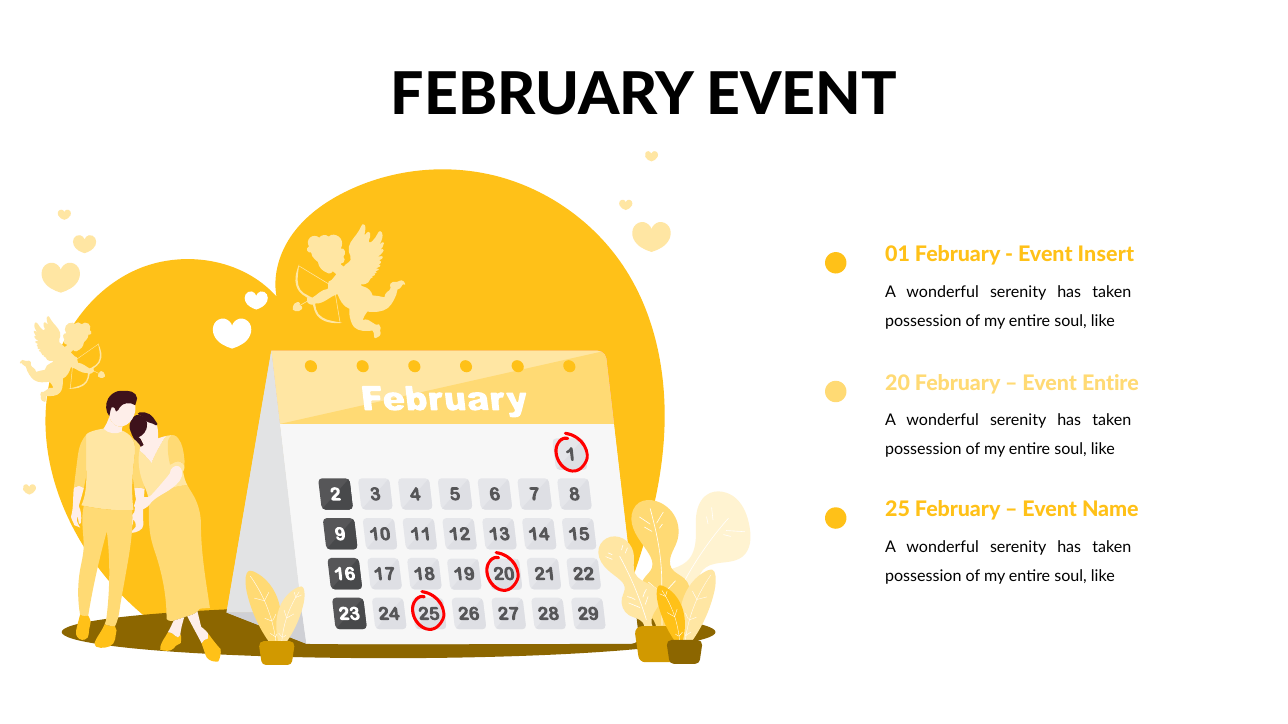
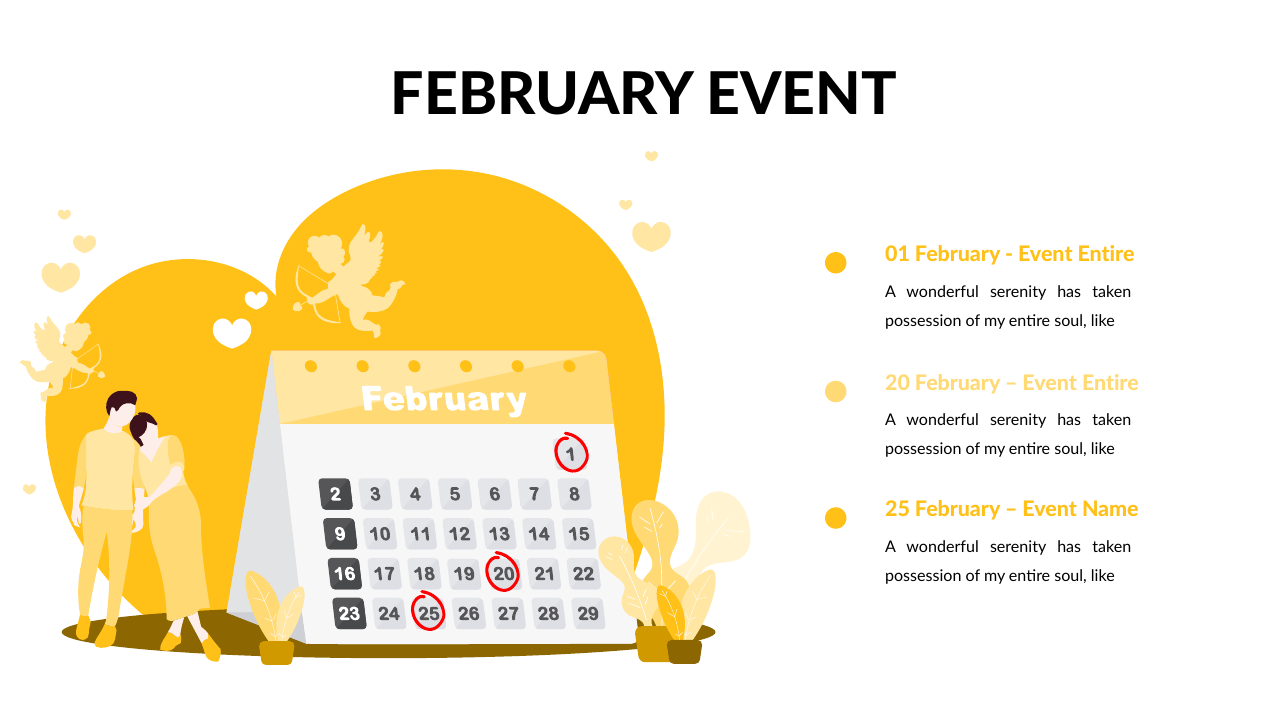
Insert: Insert -> Entire (1106, 255)
